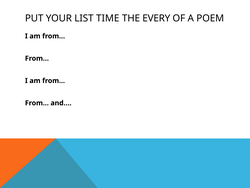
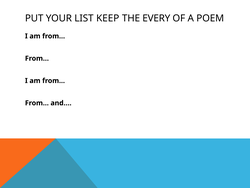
TIME: TIME -> KEEP (108, 18)
